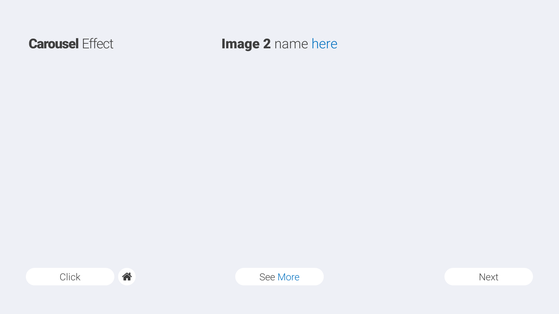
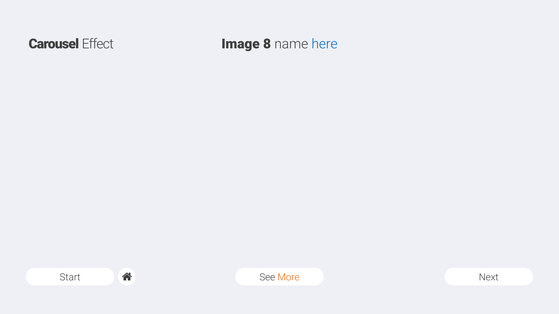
2: 2 -> 8 (267, 44)
Click: Click -> Start (70, 278)
More colour: blue -> orange (289, 278)
